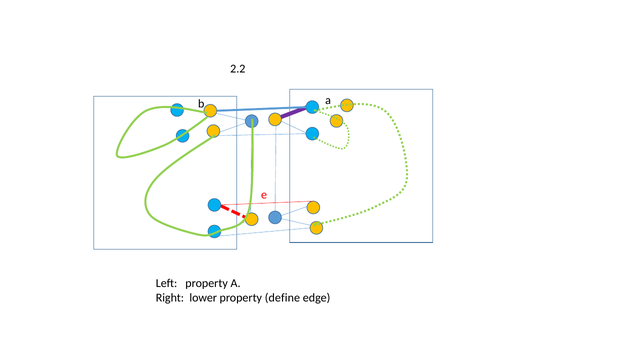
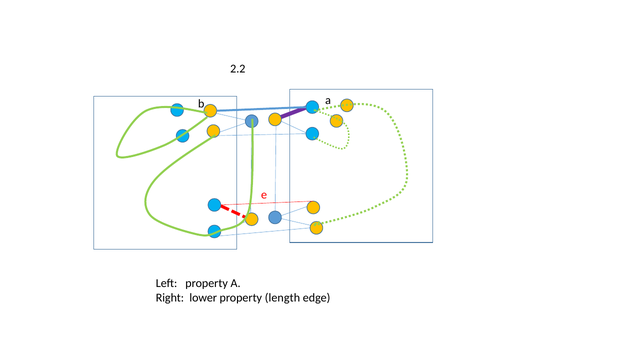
define: define -> length (282, 298)
